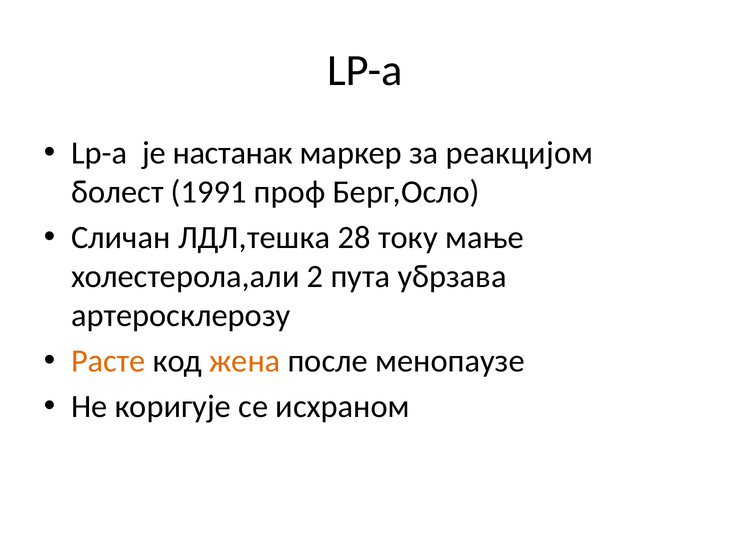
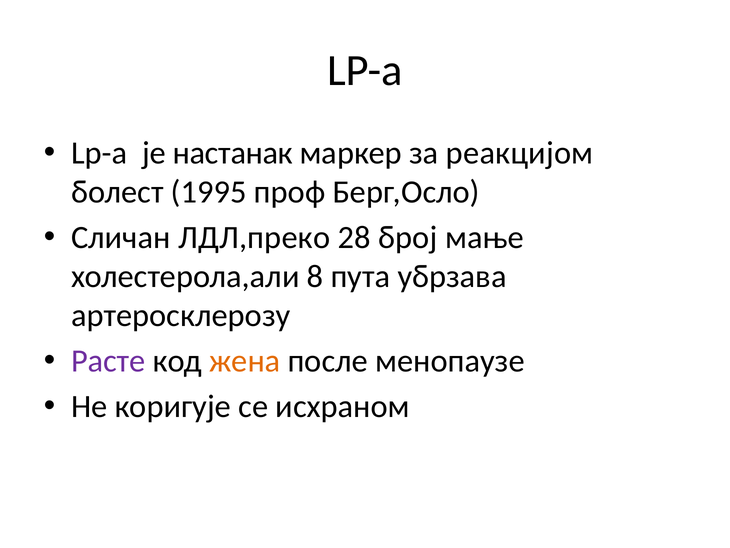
1991: 1991 -> 1995 (209, 192)
ЛДЛ,тешка: ЛДЛ,тешка -> ЛДЛ,преко (254, 238)
току: току -> број (408, 238)
2: 2 -> 8 (315, 276)
Расте colour: orange -> purple (108, 361)
